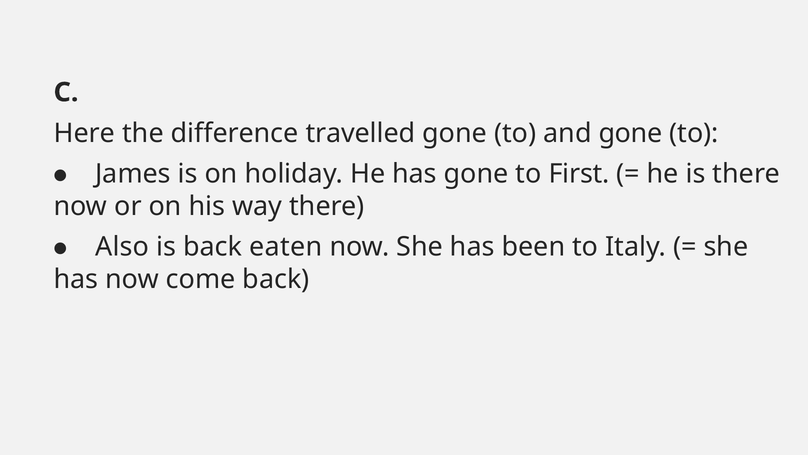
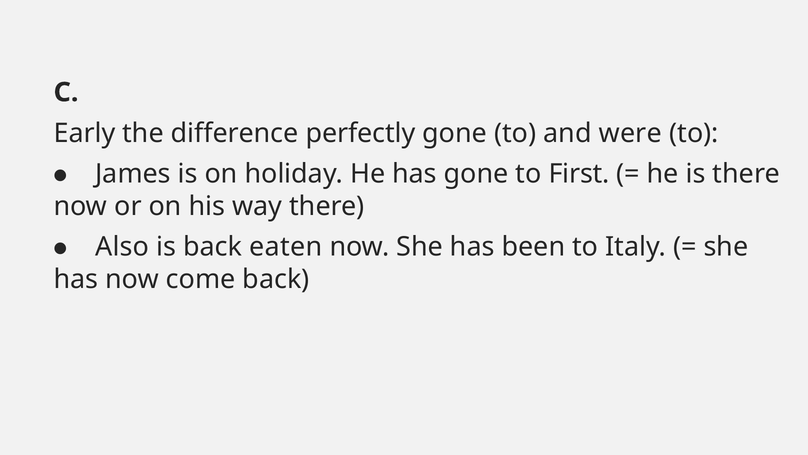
Here: Here -> Early (84, 133)
travelled: travelled -> perfectly (361, 133)
and gone: gone -> were (630, 133)
